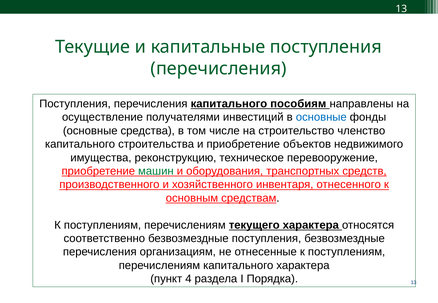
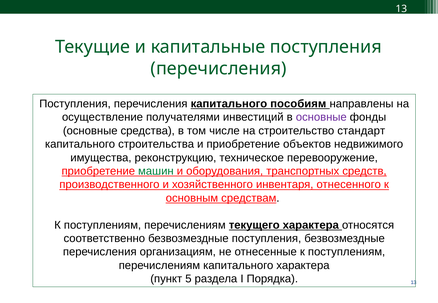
основные colour: blue -> purple (321, 117)
членство: членство -> стандарт (361, 131)
4: 4 -> 5 (188, 279)
